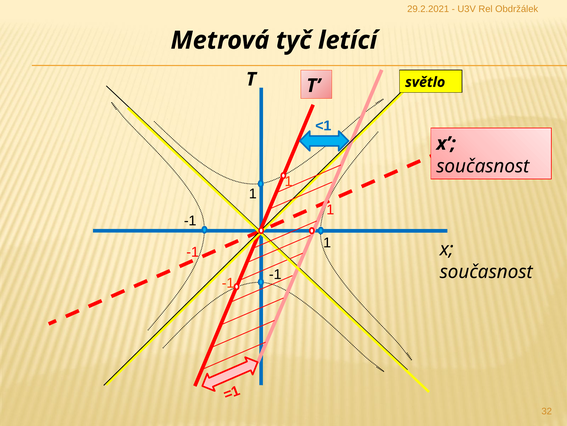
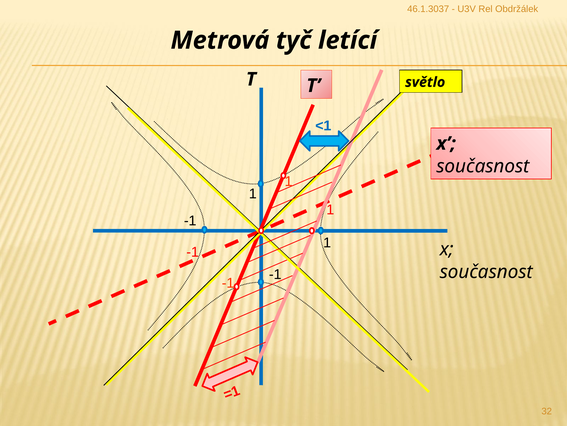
29.2.2021: 29.2.2021 -> 46.1.3037 (428, 9)
